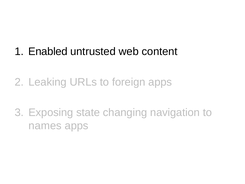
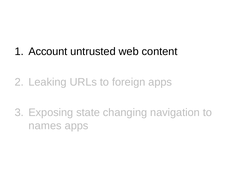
Enabled: Enabled -> Account (48, 51)
